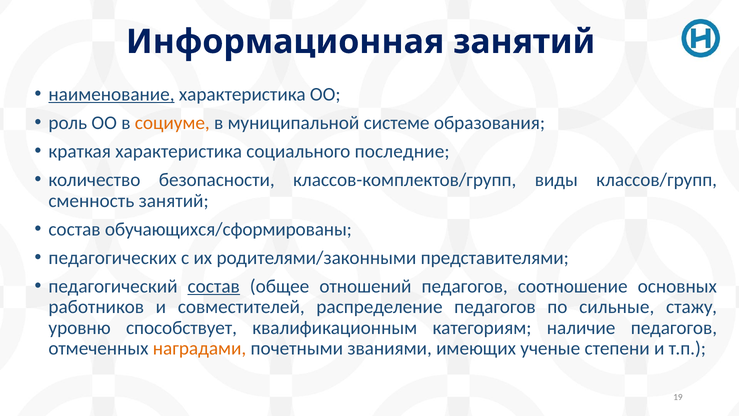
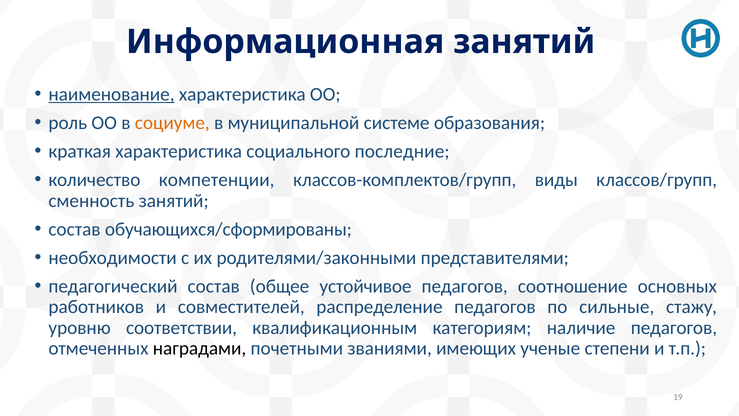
безопасности: безопасности -> компетенции (217, 180)
педагогических: педагогических -> необходимости (113, 257)
состав underline: present -> none (214, 286)
отношений: отношений -> устойчивое (365, 286)
способствует: способствует -> соответствии (182, 327)
наградами colour: orange -> black (200, 348)
